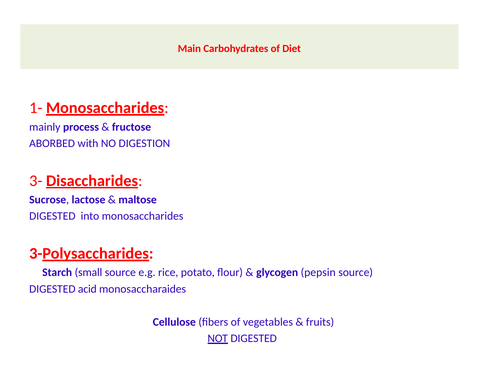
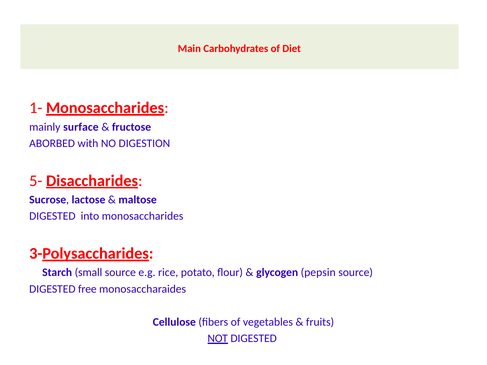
process: process -> surface (81, 127)
3-: 3- -> 5- (36, 181)
acid: acid -> free (87, 289)
